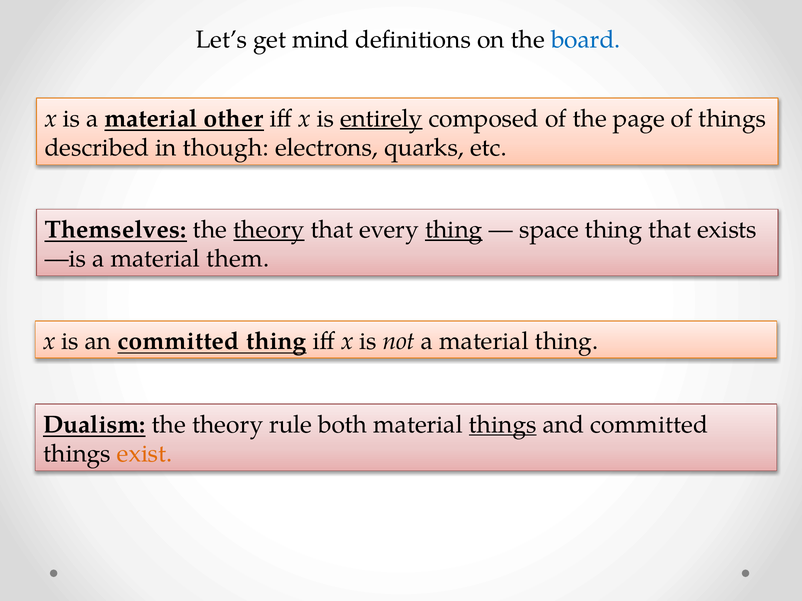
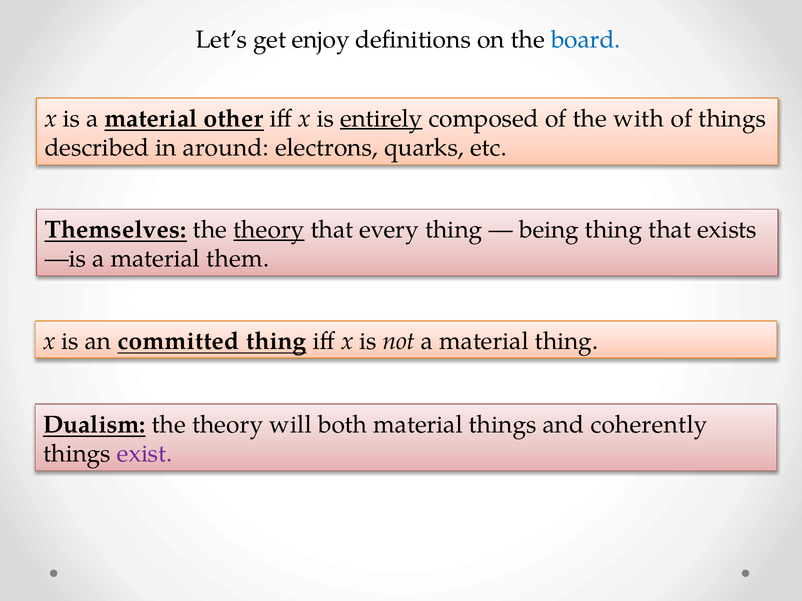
mind: mind -> enjoy (321, 40)
page: page -> with (639, 119)
though: though -> around (226, 148)
thing underline: present -> none (454, 230)
space: space -> being (549, 230)
rule: rule -> will (291, 425)
things underline: present -> none (503, 425)
and committed: committed -> coherently (649, 425)
exist colour: orange -> purple (145, 454)
